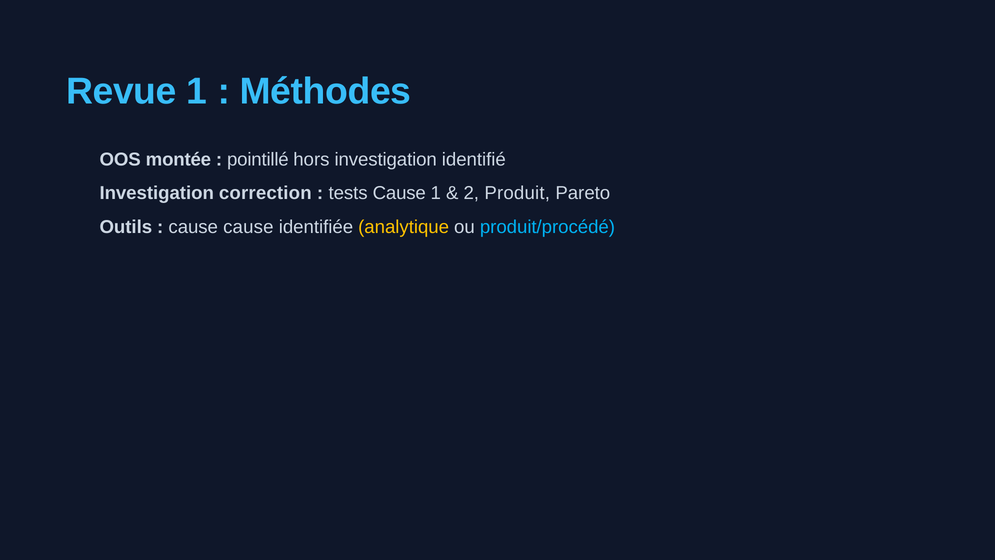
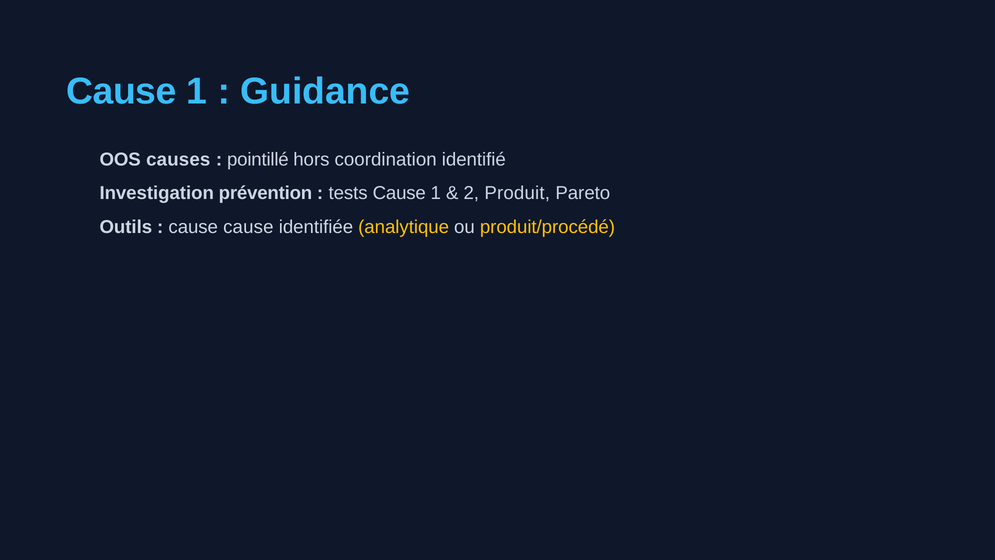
Revue: Revue -> Cause (121, 91)
Méthodes: Méthodes -> Guidance (325, 91)
montée: montée -> causes (178, 160)
hors investigation: investigation -> coordination (386, 160)
correction: correction -> prévention (265, 193)
produit/procédé colour: light blue -> yellow (547, 227)
